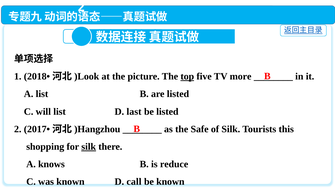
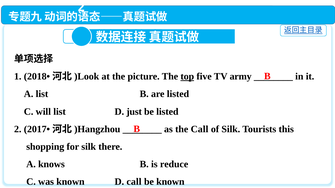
more: more -> army (241, 77)
last: last -> just (134, 112)
the Safe: Safe -> Call (200, 129)
silk underline: present -> none (89, 147)
